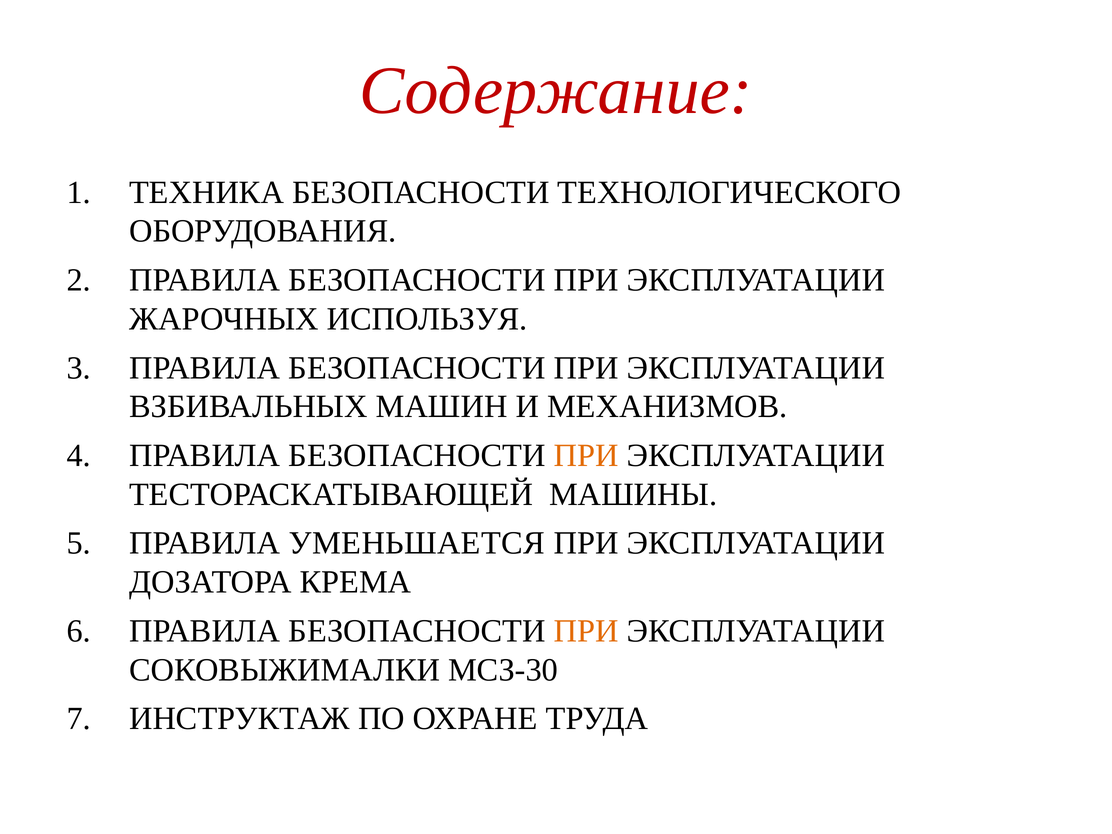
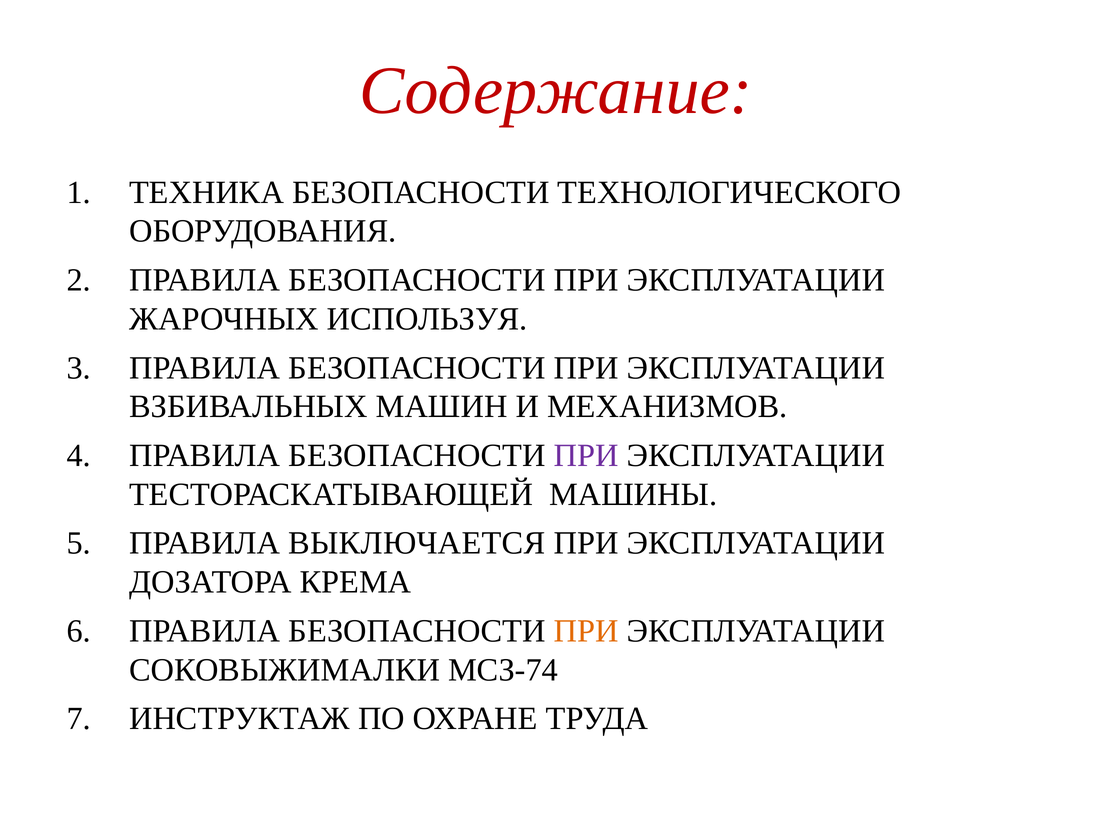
ПРИ colour: orange -> purple (586, 456)
УМЕНЬШАЕТСЯ: УМЕНЬШАЕТСЯ -> ВЫКЛЮЧАЕТСЯ (417, 543)
МСЗ-30: МСЗ-30 -> МСЗ-74 (503, 670)
